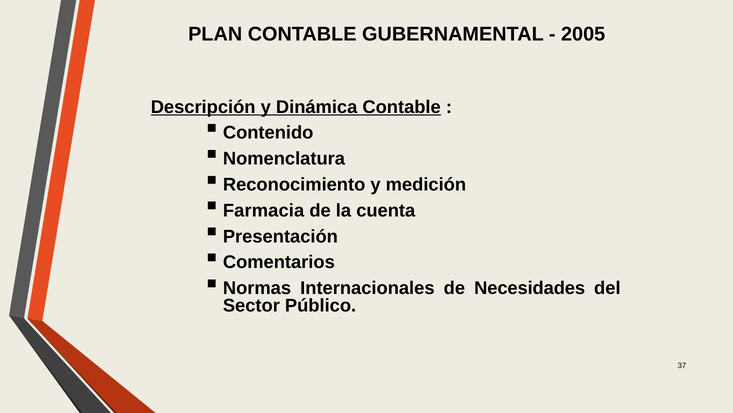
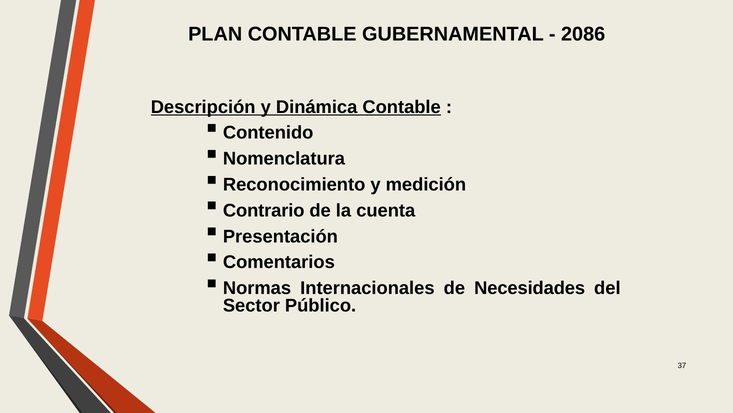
2005: 2005 -> 2086 (583, 34)
Farmacia: Farmacia -> Contrario (264, 210)
